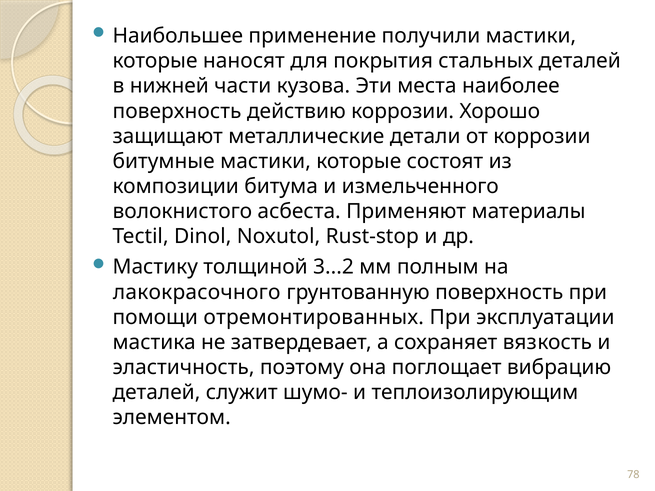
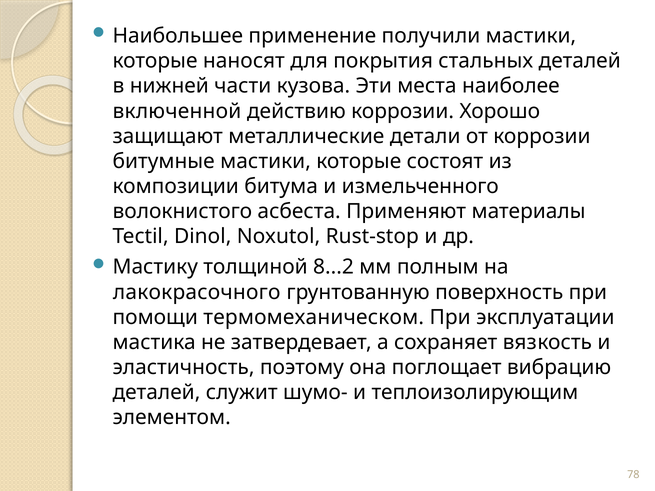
поверхность: поверхность -> включенной (177, 111)
3...2: 3...2 -> 8...2 (333, 267)
отремонтированных: отремонтированных -> термомеханическом (314, 317)
